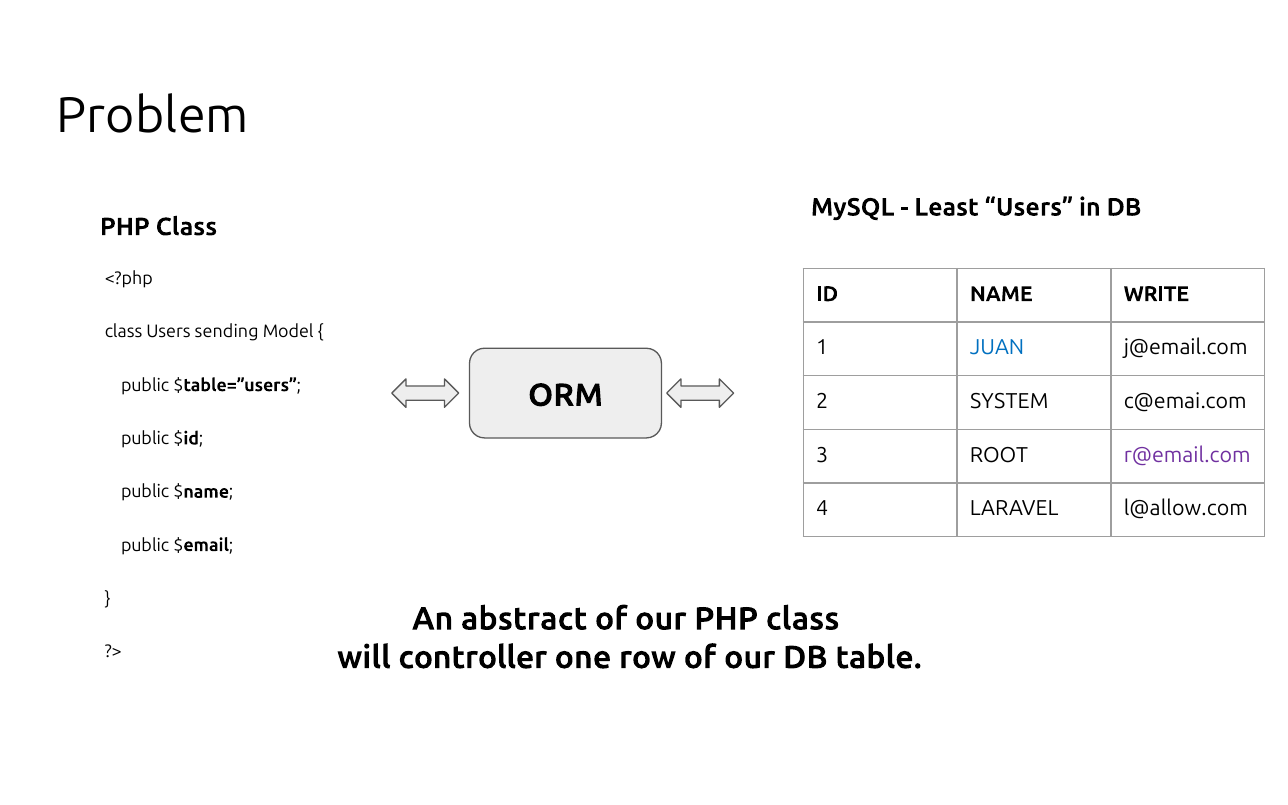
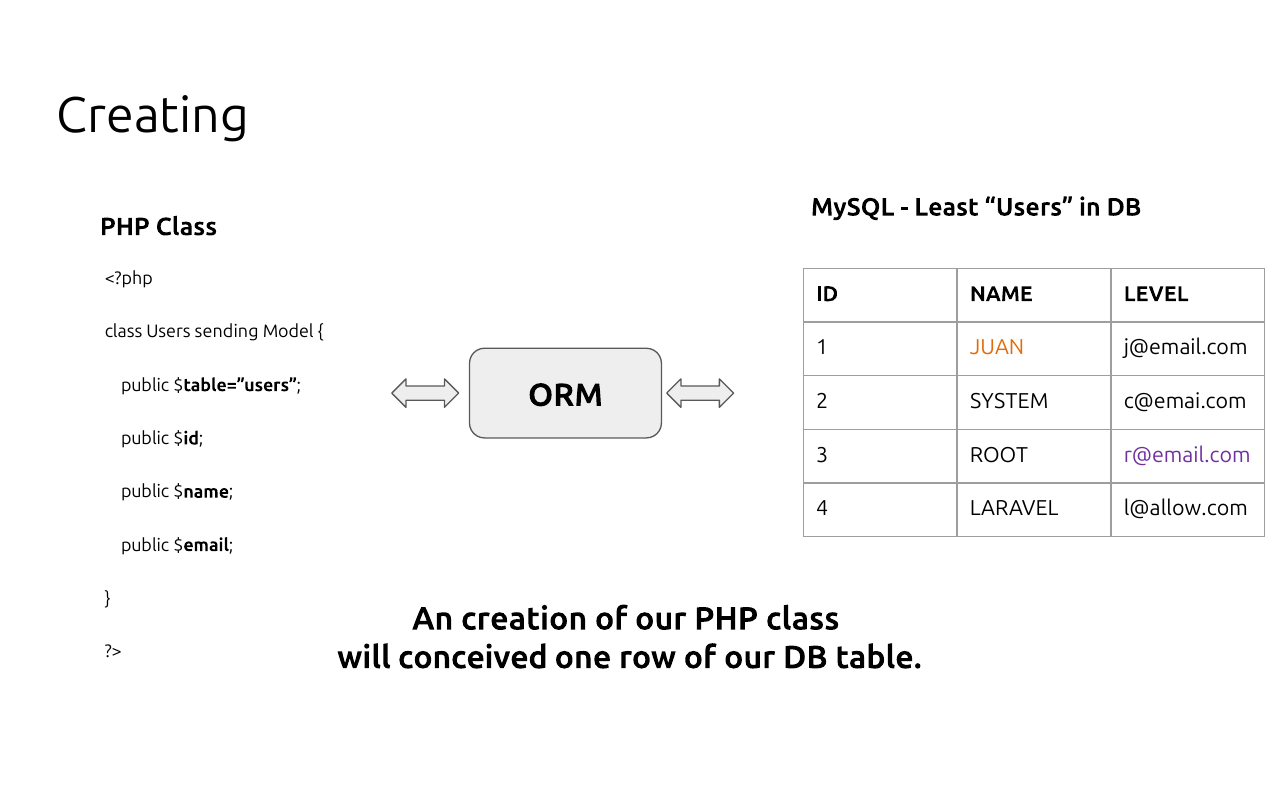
Problem: Problem -> Creating (153, 116)
WRITE: WRITE -> LEVEL (1156, 294)
JUAN colour: blue -> orange (997, 348)
abstract: abstract -> creation (524, 619)
controller: controller -> conceived (473, 658)
